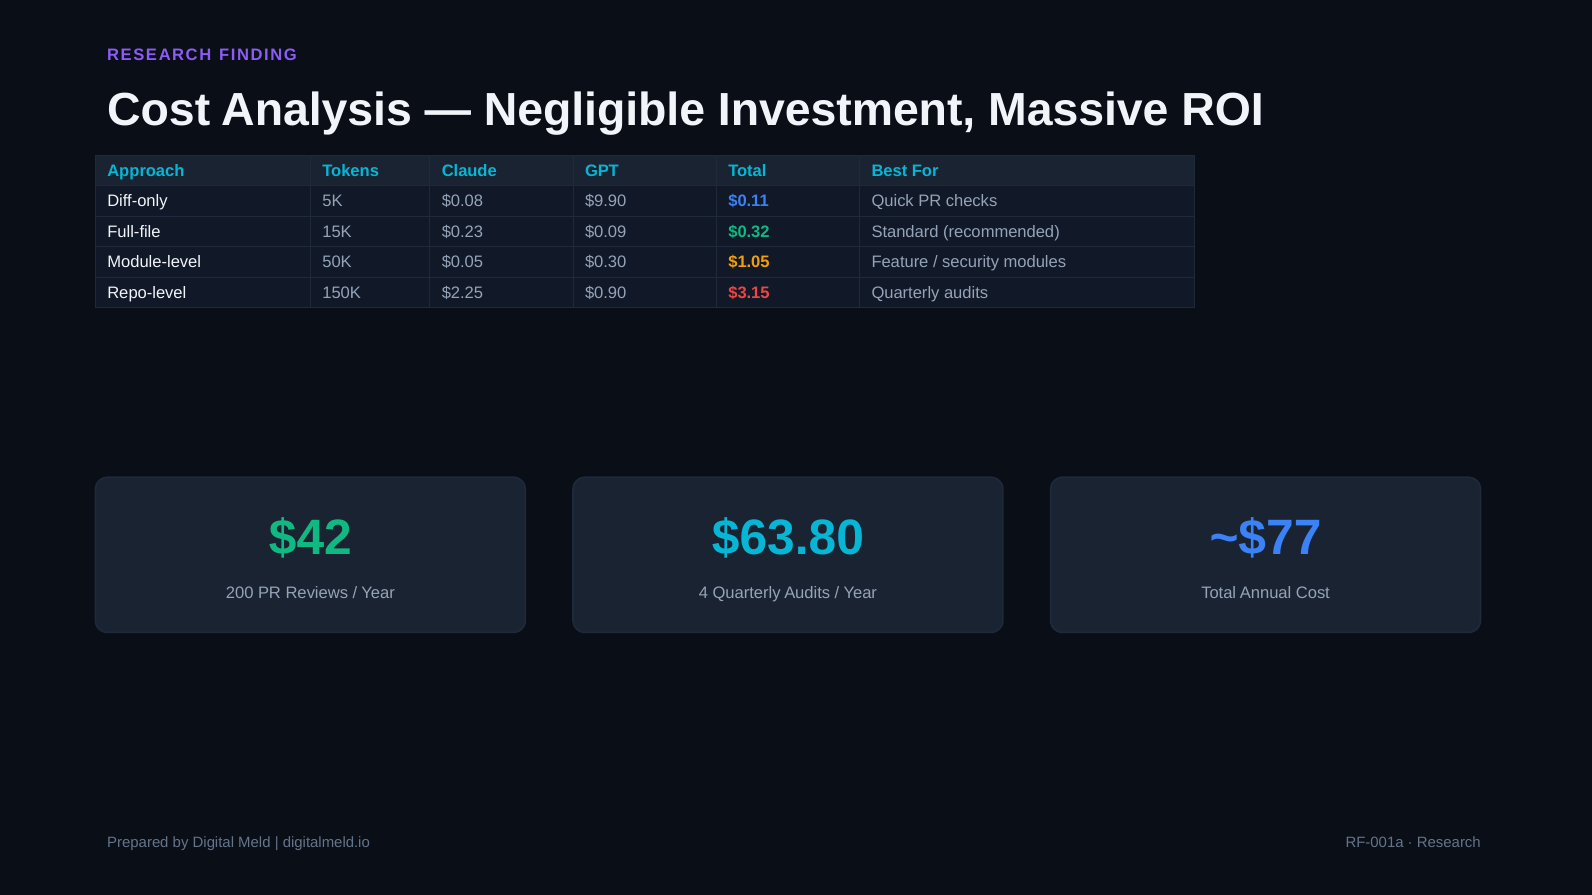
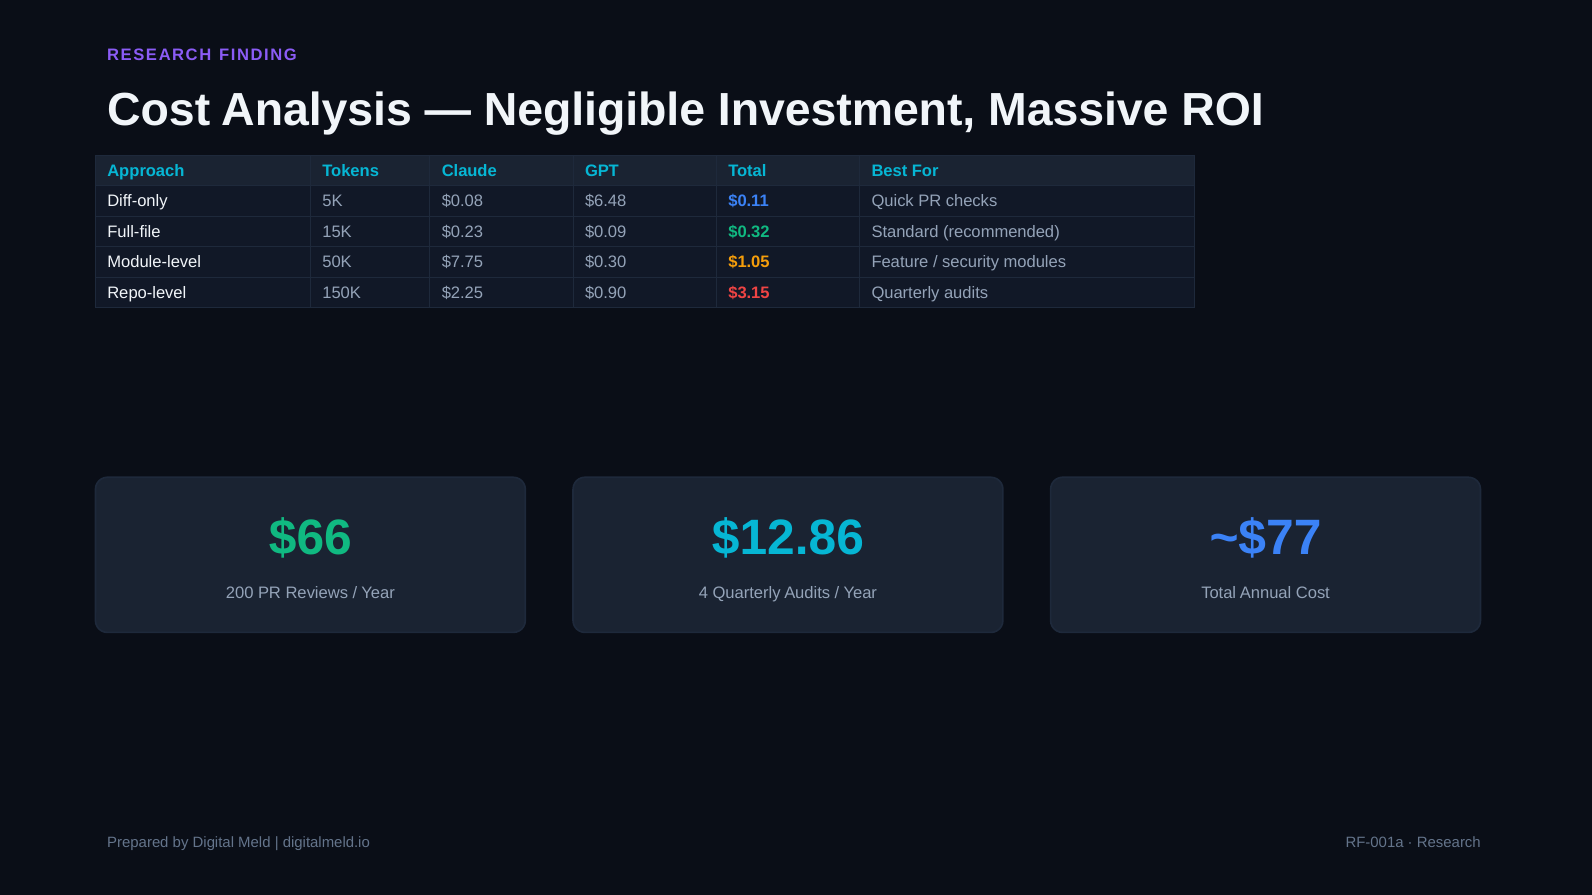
$9.90: $9.90 -> $6.48 (606, 201)
$0.05: $0.05 -> $7.75 (462, 262)
$42: $42 -> $66 (310, 538)
$63.80: $63.80 -> $12.86 (788, 538)
